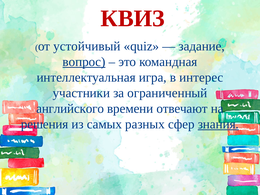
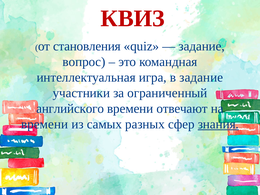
устойчивый: устойчивый -> становления (87, 46)
вопрос underline: present -> none (84, 62)
в интерес: интерес -> задание (201, 77)
решения: решения -> времени (45, 124)
